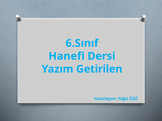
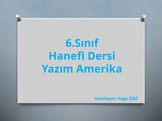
Getirilen: Getirilen -> Amerika (99, 69)
